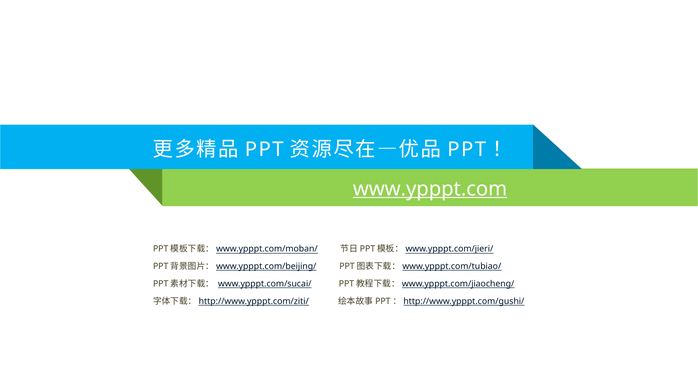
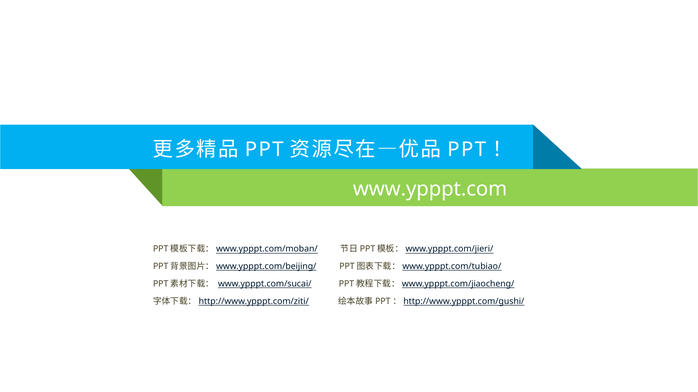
www.ypppt.com underline: present -> none (430, 189)
